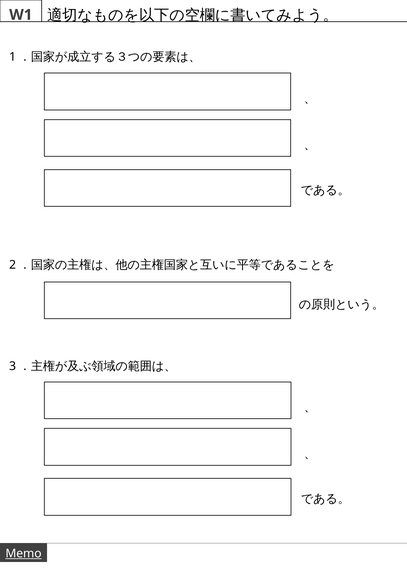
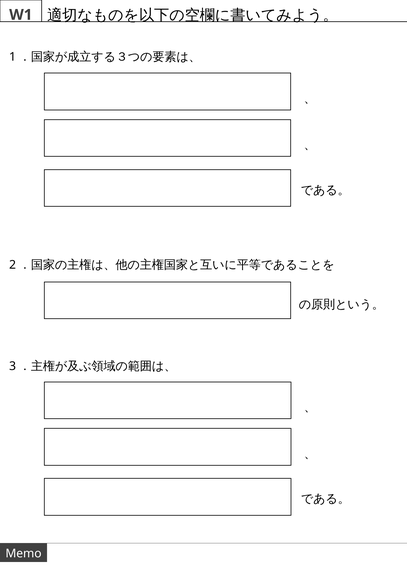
Memo underline: present -> none (23, 553)
